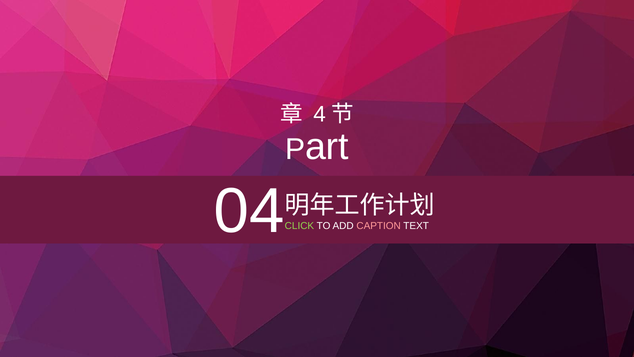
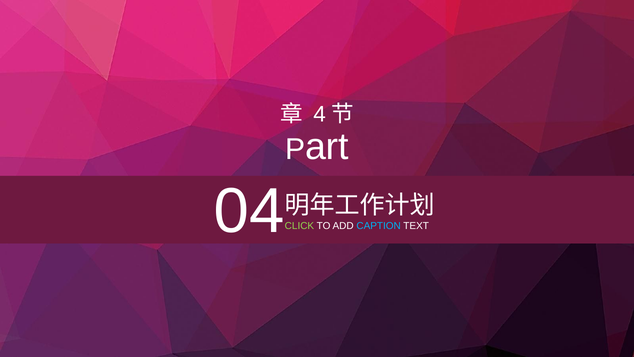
CAPTION colour: pink -> light blue (379, 226)
